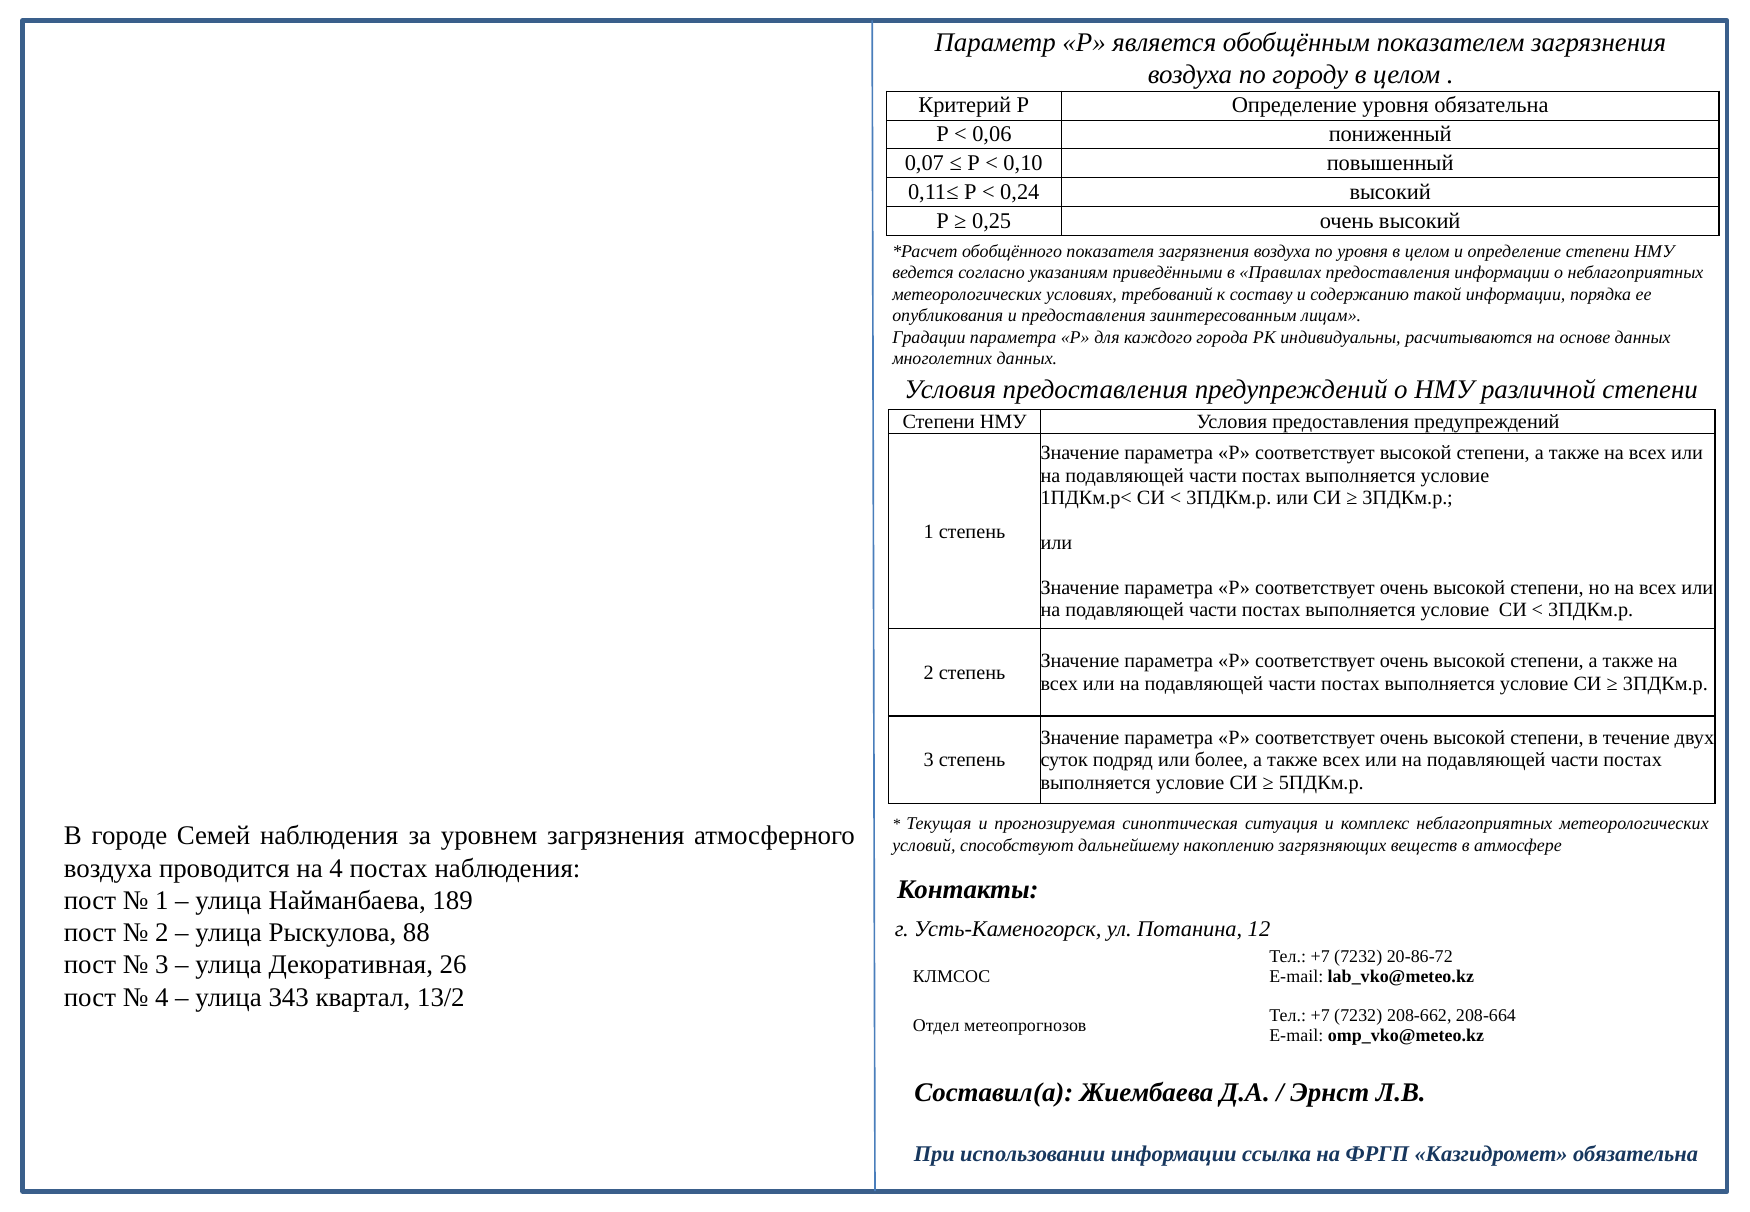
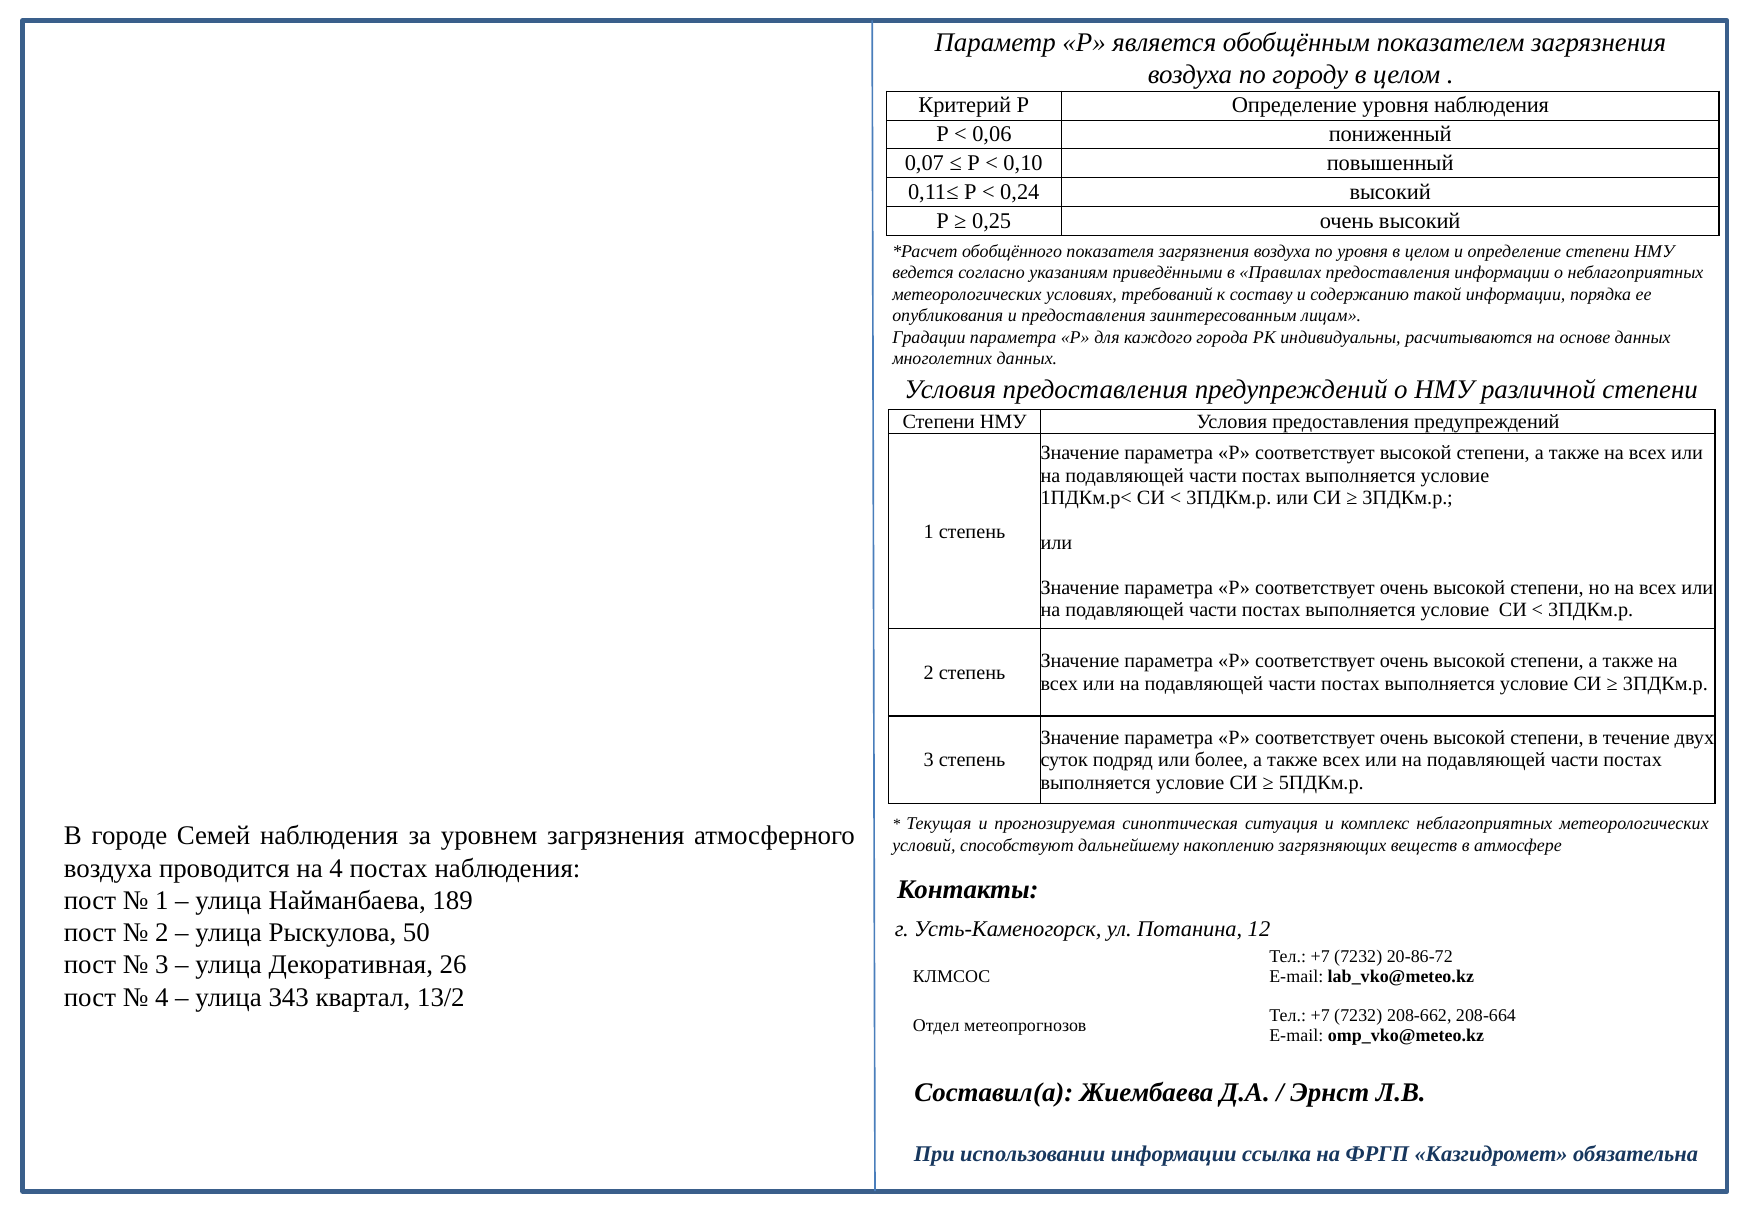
уровня обязательна: обязательна -> наблюдения (1491, 105)
88: 88 -> 50 (416, 932)
